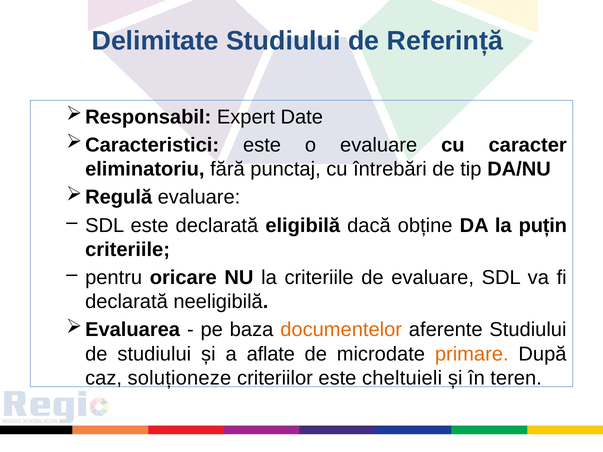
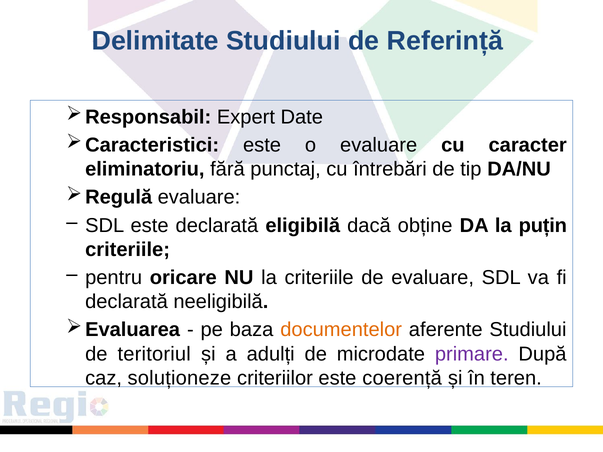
de studiului: studiului -> teritoriul (154, 354)
aflate: aflate -> adulți (271, 354)
primare colour: orange -> purple (472, 354)
cheltuieli: cheltuieli -> coerență (402, 378)
